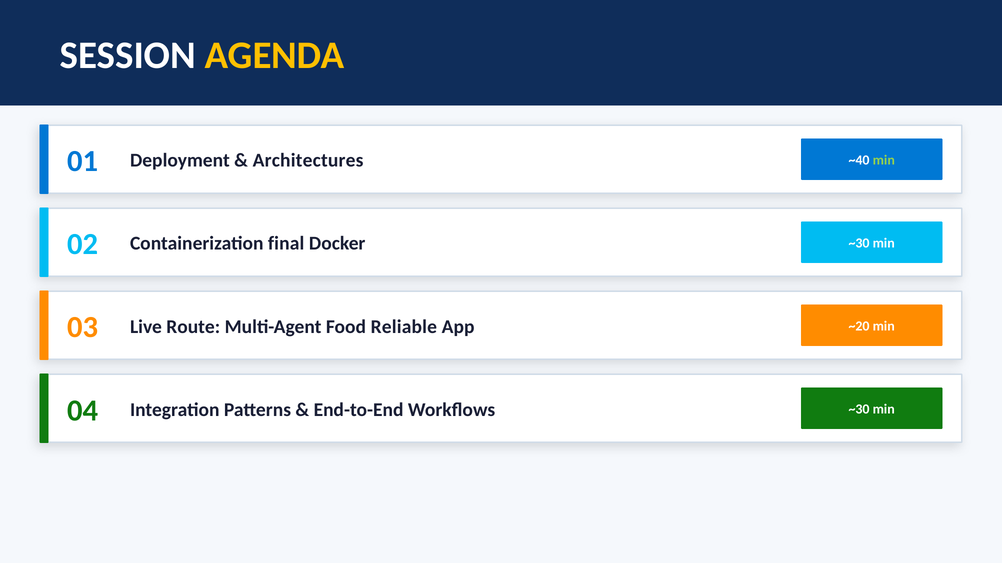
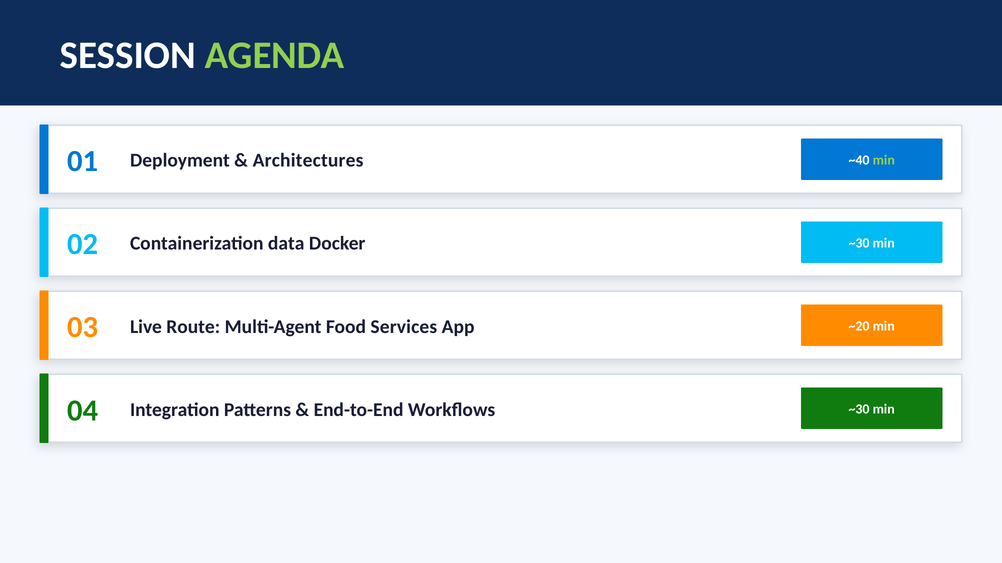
AGENDA colour: yellow -> light green (275, 55)
final: final -> data (286, 244)
Reliable: Reliable -> Services (404, 327)
